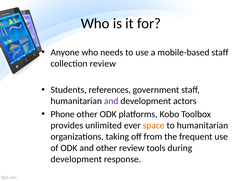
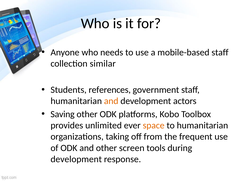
collection review: review -> similar (103, 64)
and colour: purple -> orange (111, 101)
Phone: Phone -> Saving (63, 115)
other review: review -> screen (132, 148)
